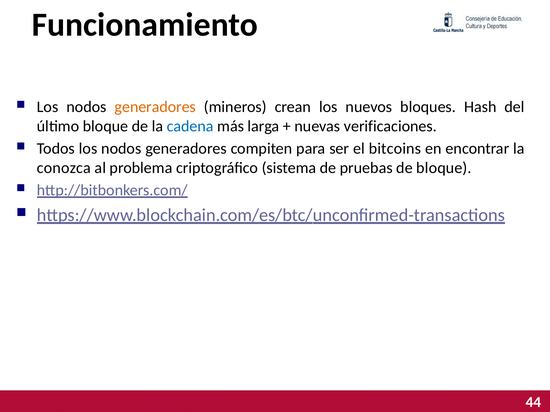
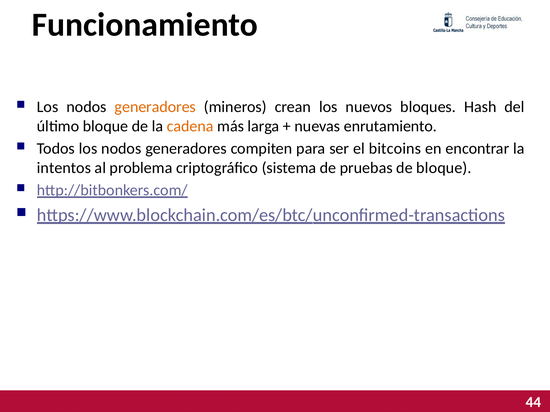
cadena colour: blue -> orange (190, 126)
verificaciones: verificaciones -> enrutamiento (390, 126)
conozca: conozca -> intentos (64, 168)
